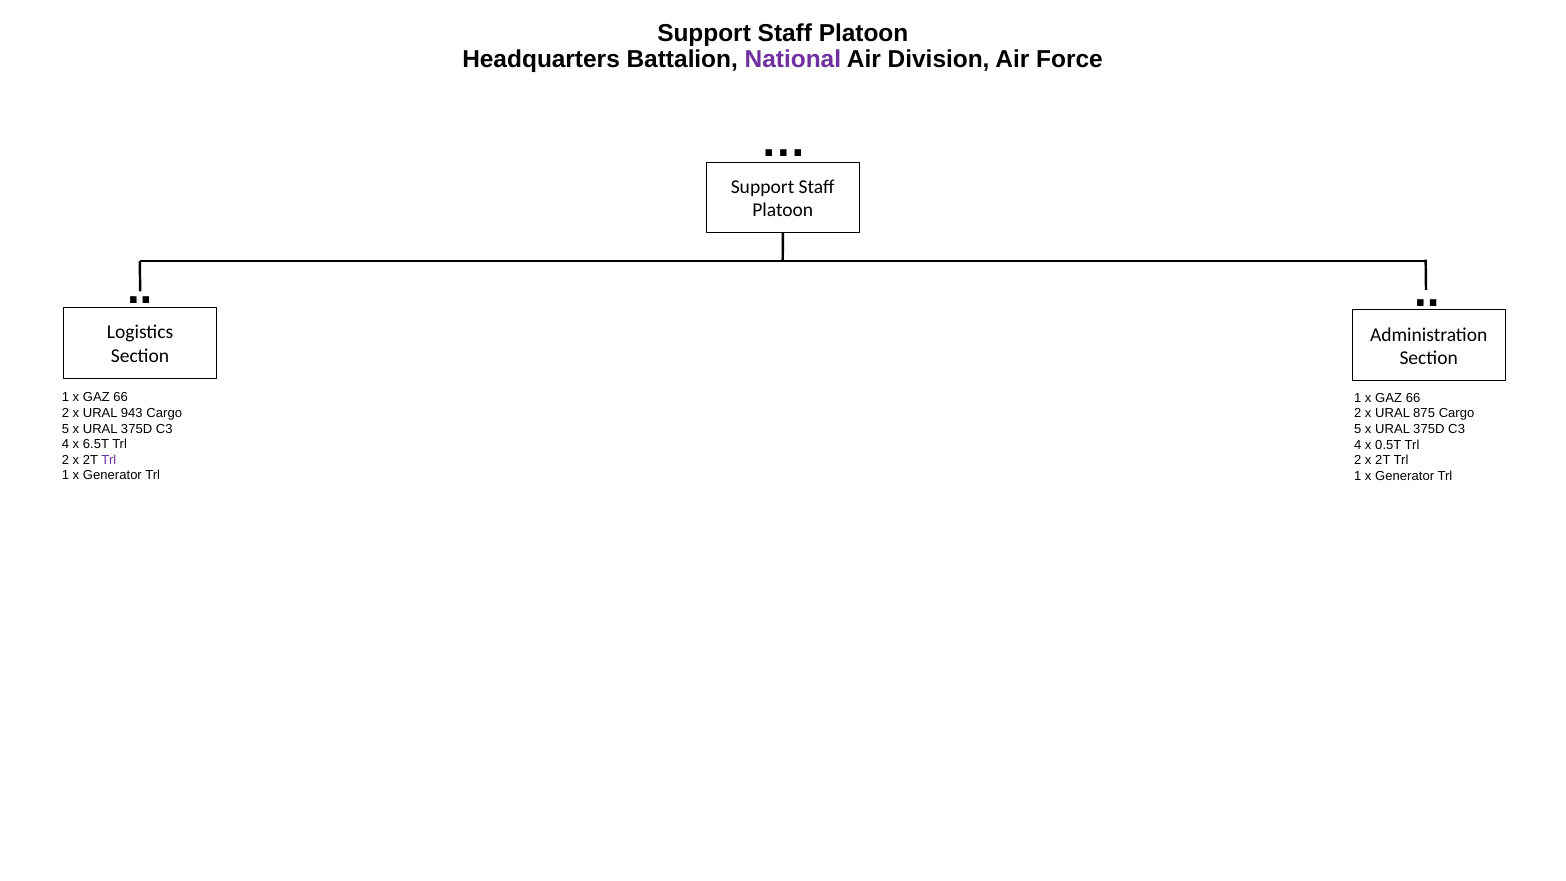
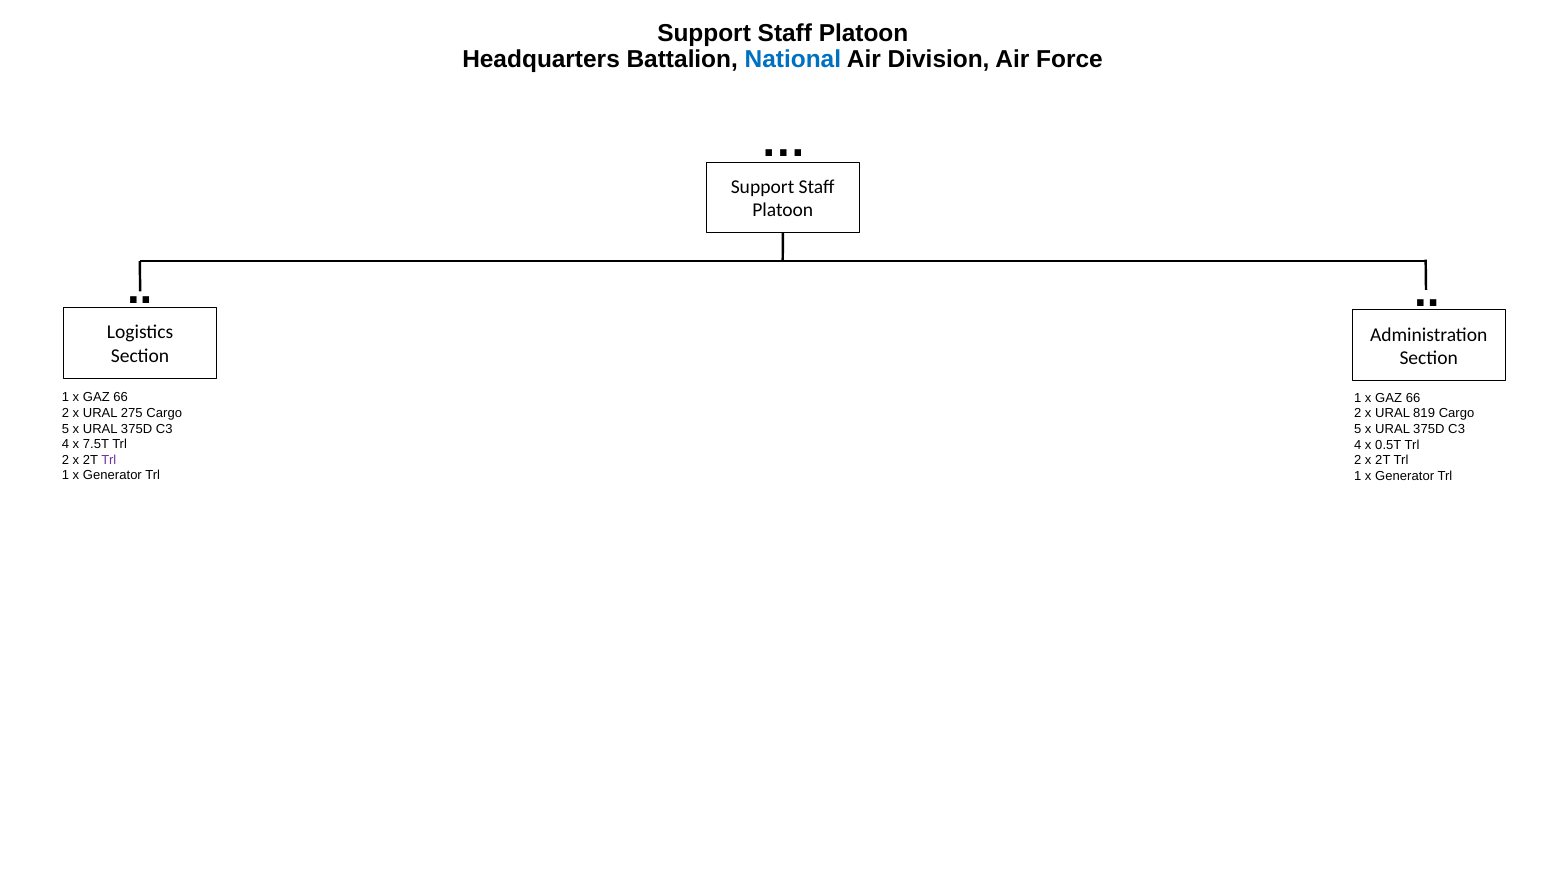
National colour: purple -> blue (793, 60)
943: 943 -> 275 (132, 413)
875: 875 -> 819 (1424, 414)
6.5T: 6.5T -> 7.5T (96, 444)
